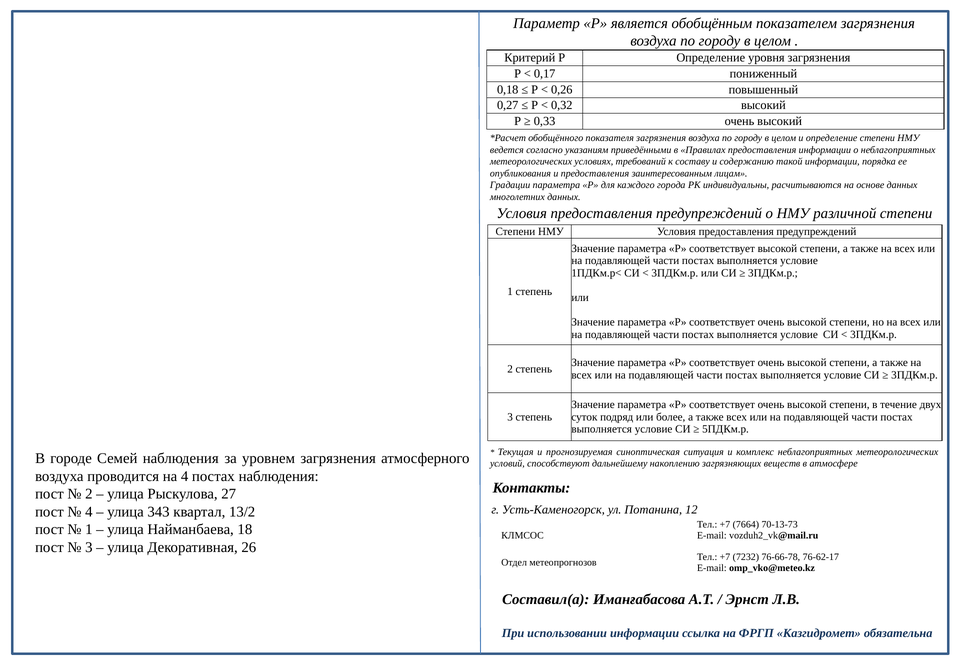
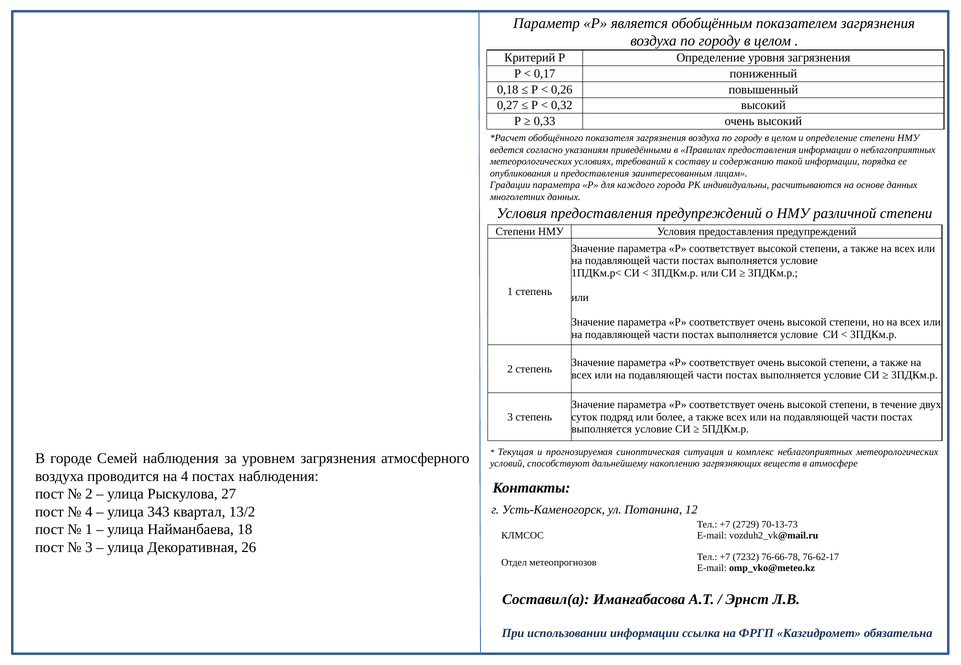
7664: 7664 -> 2729 (746, 525)
